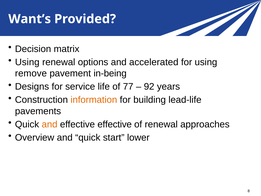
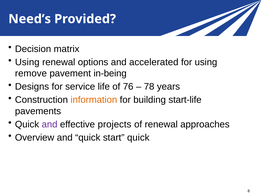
Want’s: Want’s -> Need’s (30, 19)
77: 77 -> 76 (128, 87)
92: 92 -> 78 (149, 87)
lead-life: lead-life -> start-life (185, 100)
and colour: orange -> purple (50, 124)
effective effective: effective -> projects (115, 124)
start lower: lower -> quick (138, 137)
